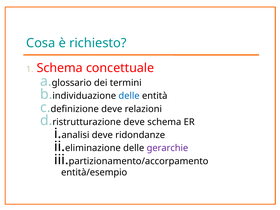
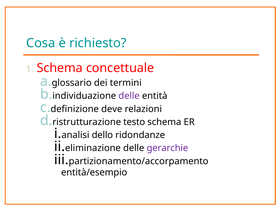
delle colour: blue -> purple (129, 96)
ristrutturazione deve: deve -> testo (134, 122)
analisi deve: deve -> dello (102, 135)
